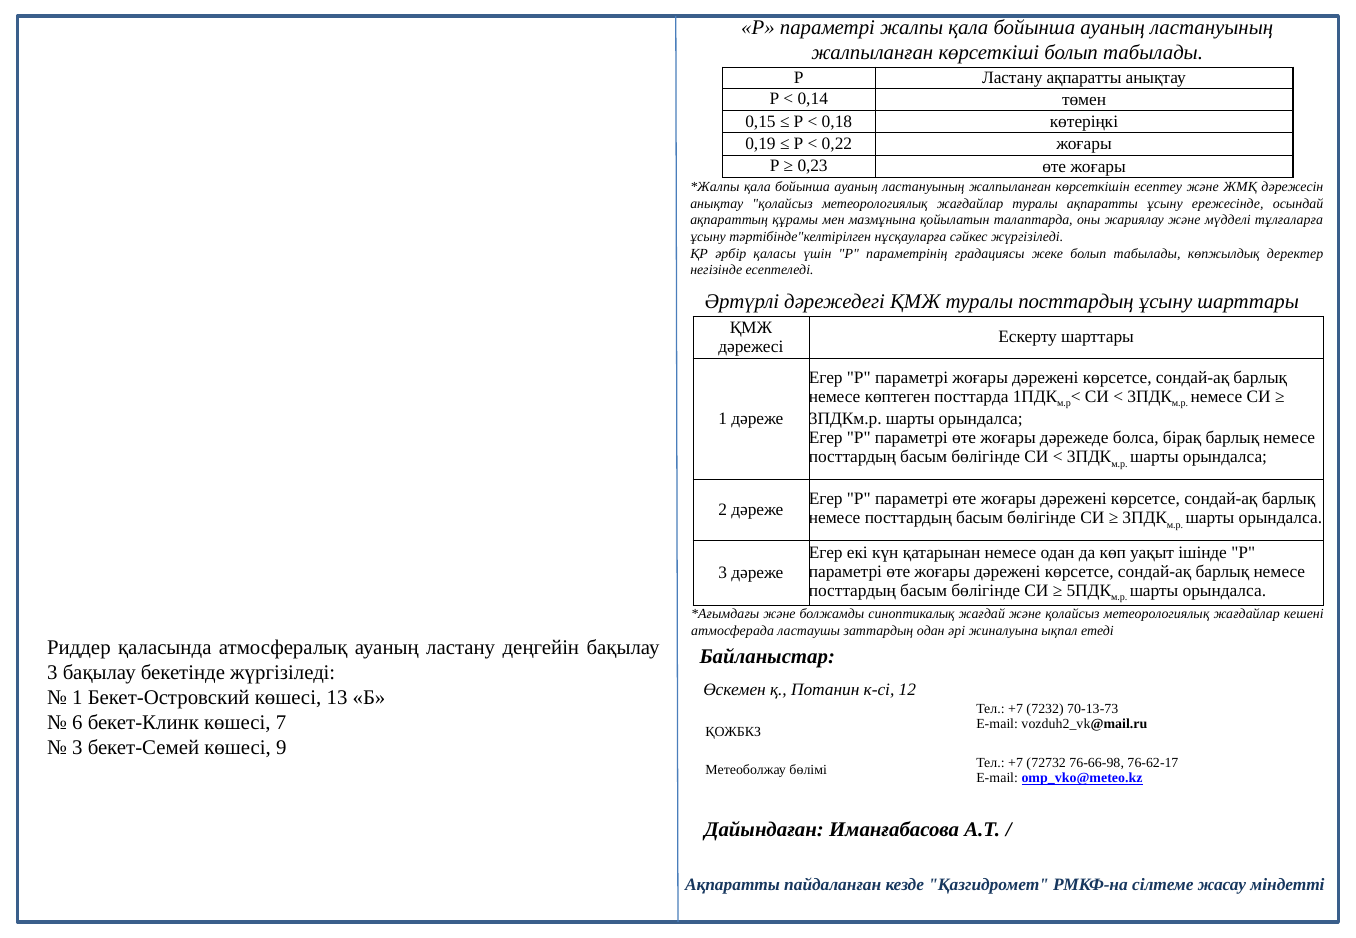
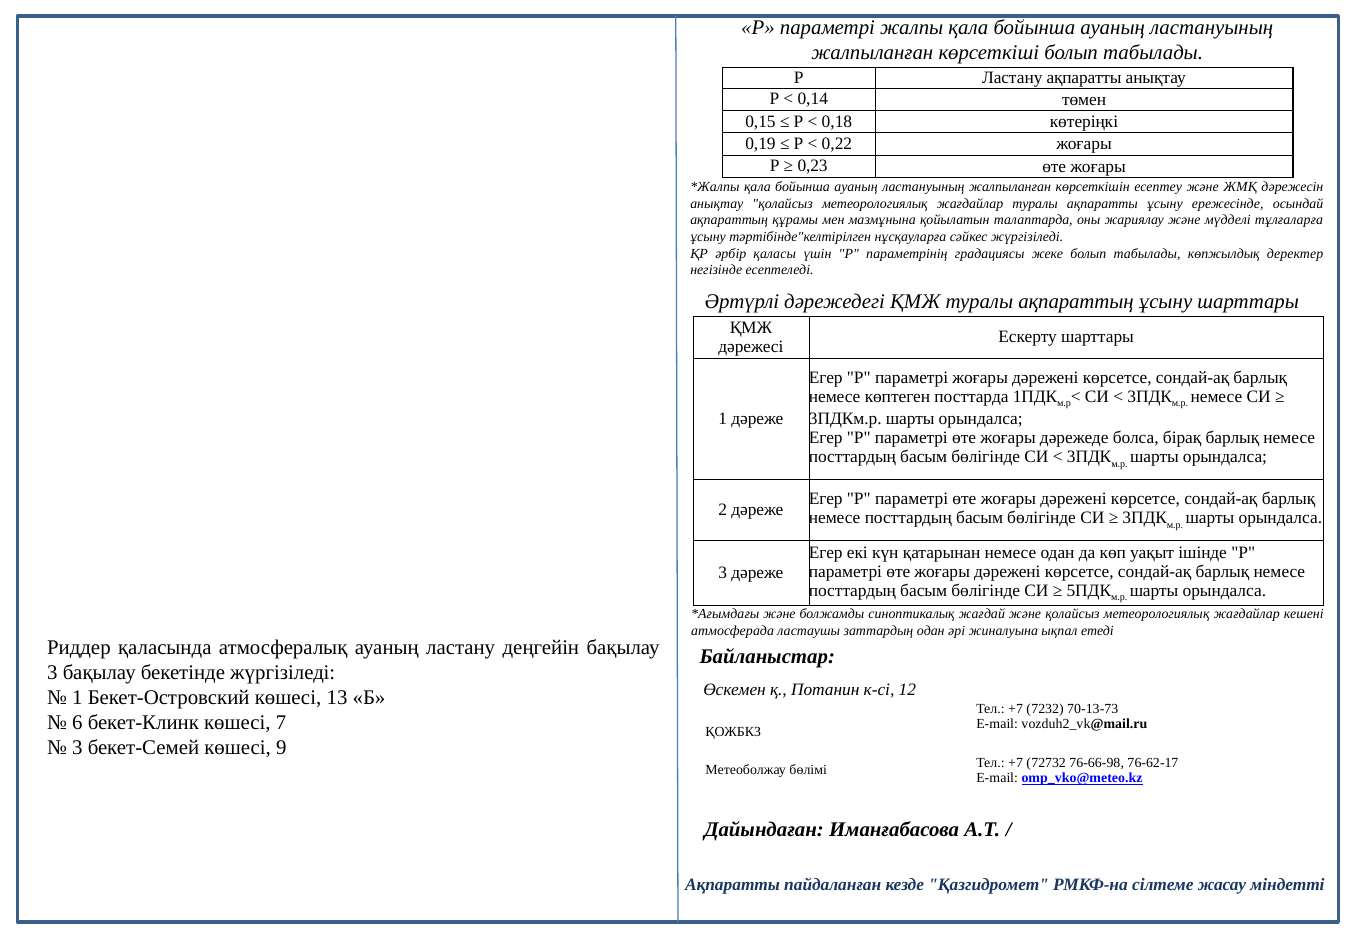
туралы посттардың: посттардың -> ақпараттың (1076, 302)
